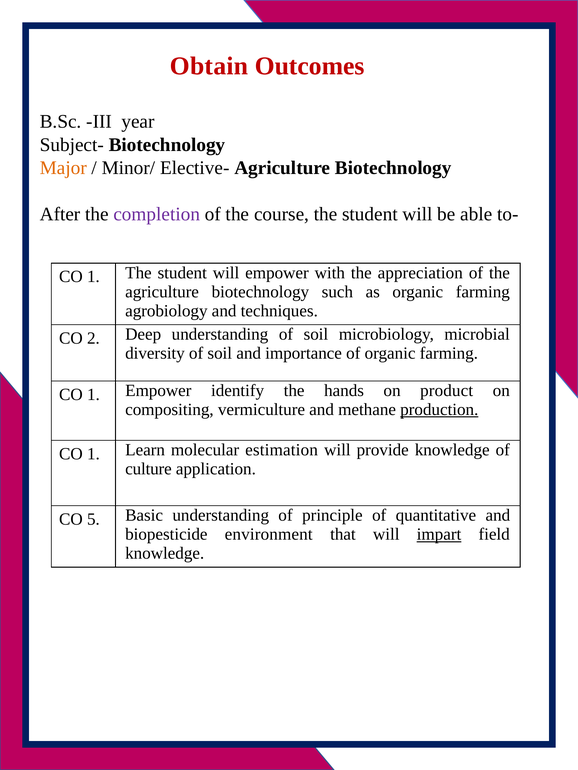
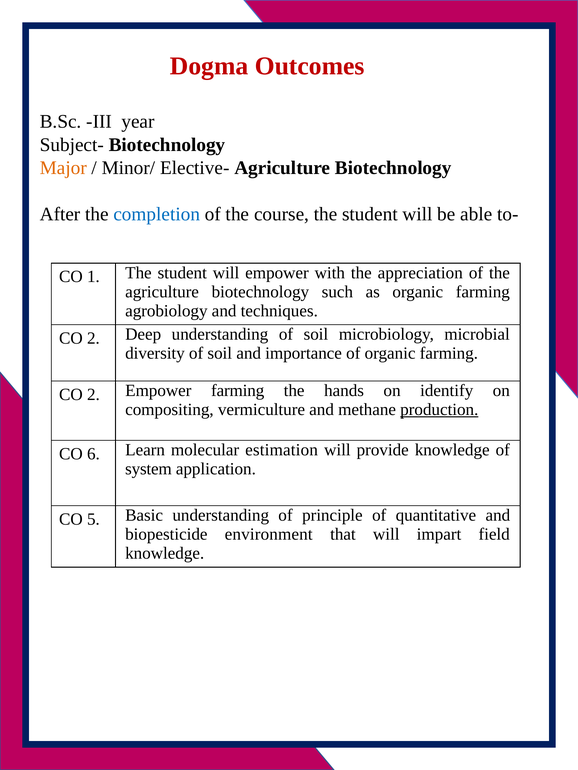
Obtain: Obtain -> Dogma (209, 66)
completion colour: purple -> blue (157, 214)
1: 1 -> 2 (93, 395)
Empower identify: identify -> farming (238, 391)
product: product -> identify (447, 391)
1: 1 -> 6 (93, 454)
culture: culture -> system (148, 469)
impart underline: present -> none (439, 535)
